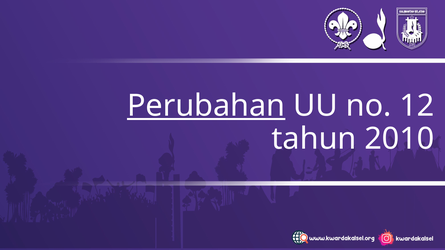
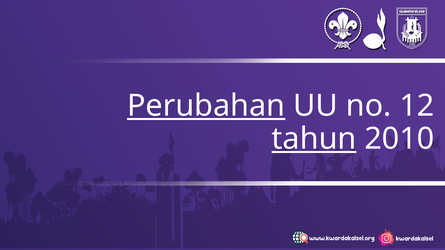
tahun underline: none -> present (314, 139)
